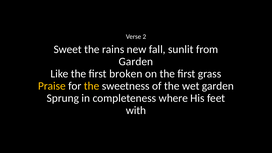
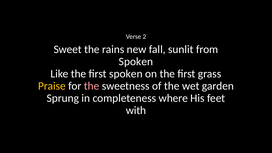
Garden: Garden -> Spoken (136, 62)
first broken: broken -> spoken (126, 74)
the colour: yellow -> pink (92, 86)
